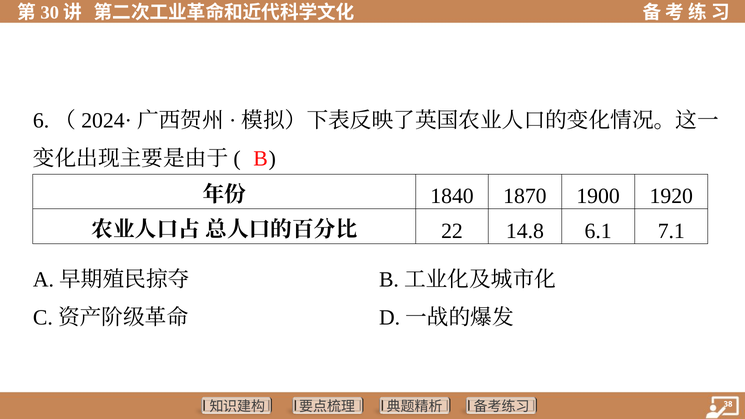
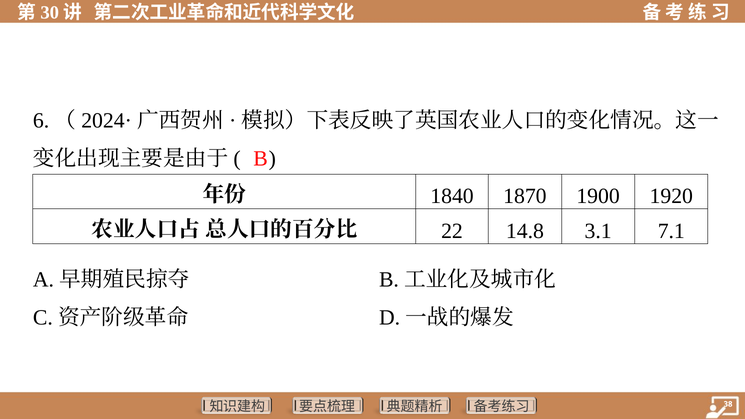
6.1: 6.1 -> 3.1 (598, 231)
